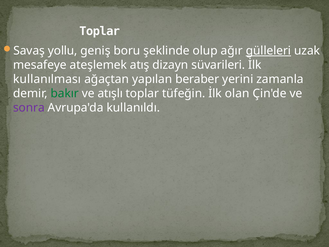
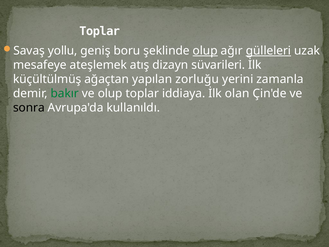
olup underline: none -> present (205, 51)
kullanılması: kullanılması -> küçültülmüş (47, 79)
beraber: beraber -> zorluğu (197, 79)
ve atışlı: atışlı -> olup (110, 93)
tüfeğin: tüfeğin -> iddiaya (184, 93)
sonra colour: purple -> black (29, 108)
